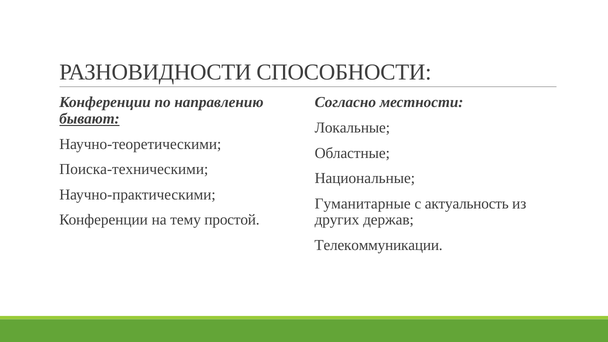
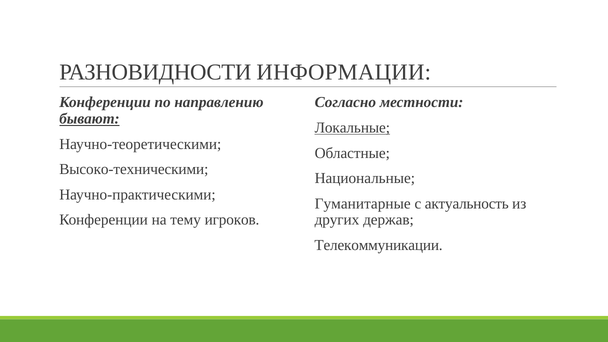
СПОСОБНОСТИ: СПОСОБНОСТИ -> ИНФОРМАЦИИ (344, 72)
Локальные underline: none -> present (352, 128)
Поиска-техническими: Поиска-техническими -> Высоко-техническими (134, 169)
простой: простой -> игроков (232, 220)
